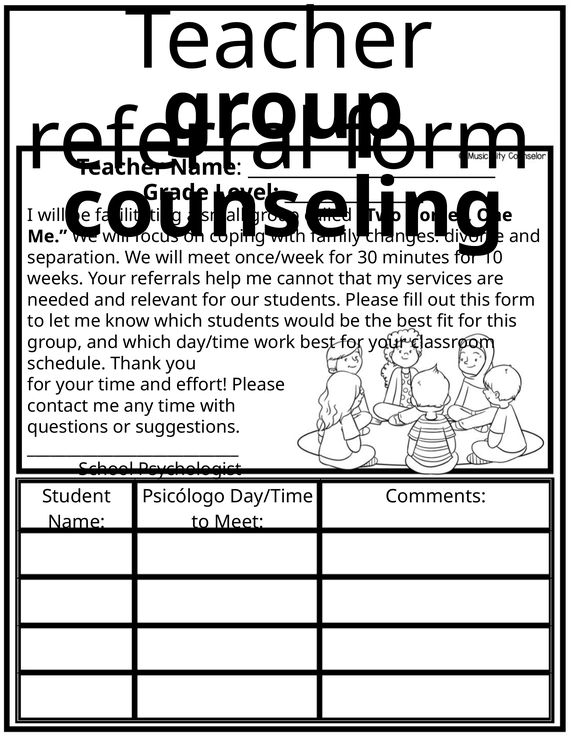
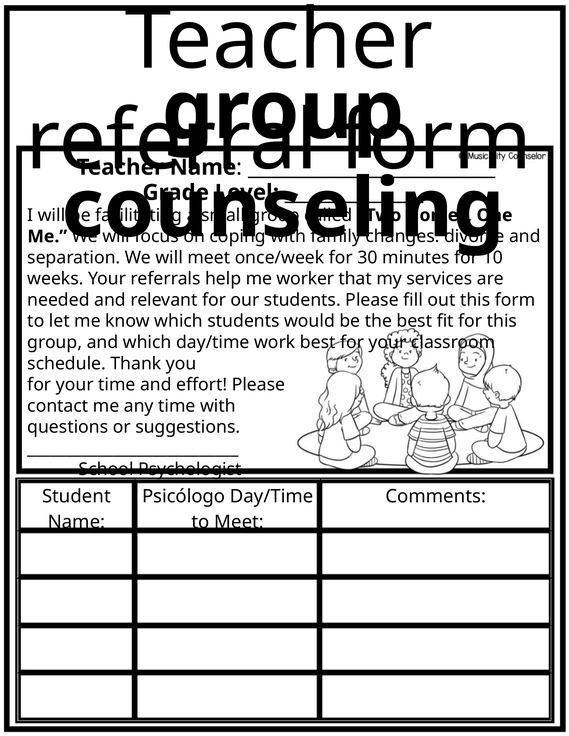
cannot: cannot -> worker (305, 279)
